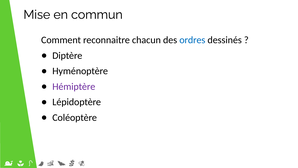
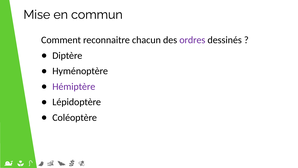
ordres colour: blue -> purple (192, 40)
